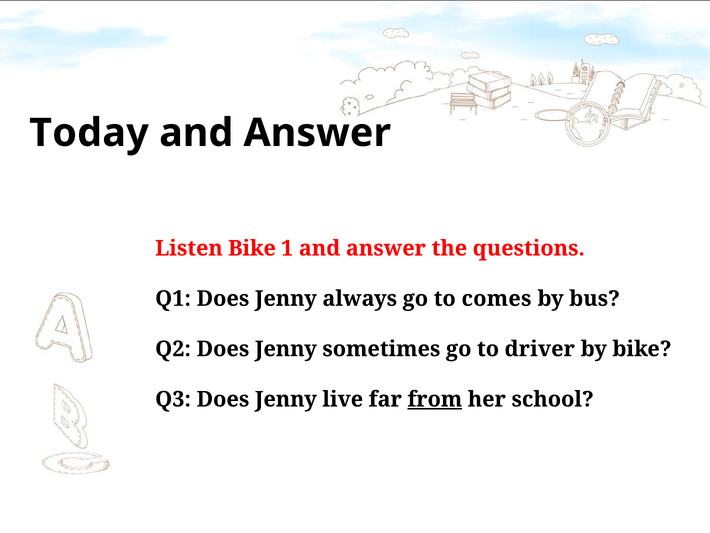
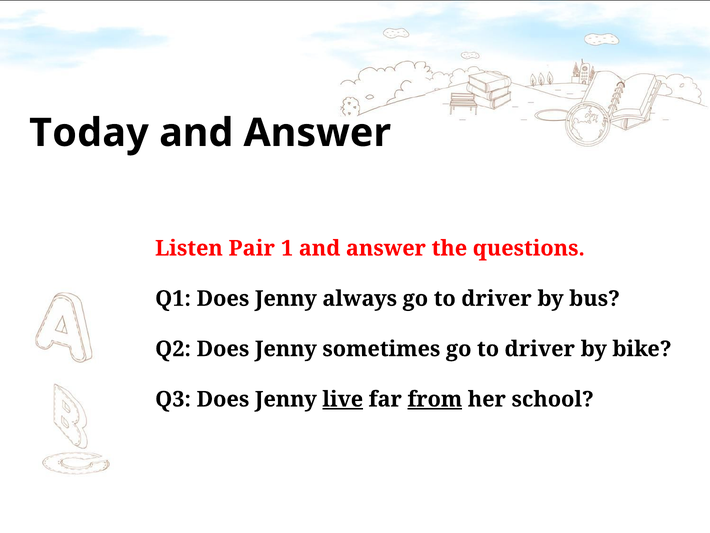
Listen Bike: Bike -> Pair (252, 248)
always go to comes: comes -> driver (497, 298)
live underline: none -> present (343, 399)
